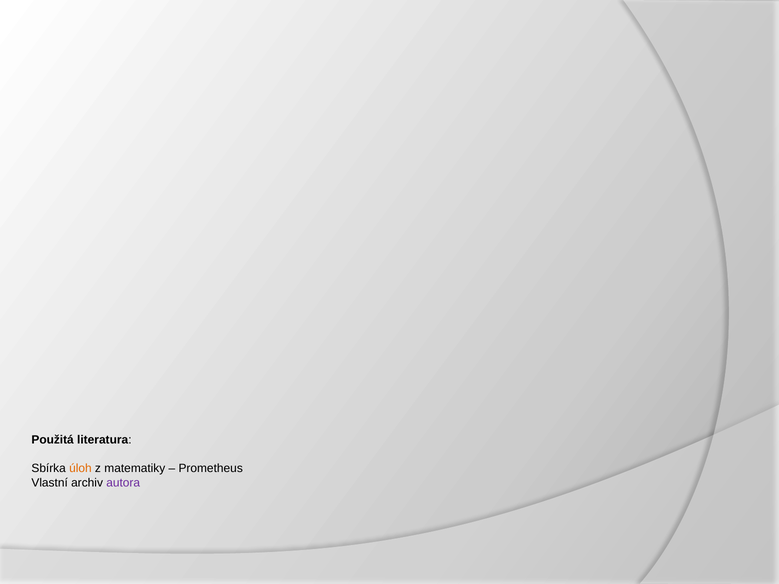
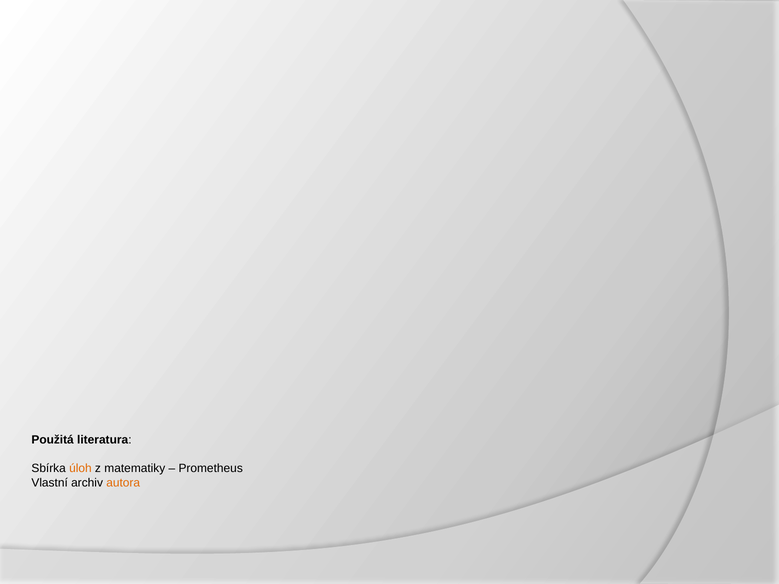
autora colour: purple -> orange (123, 483)
